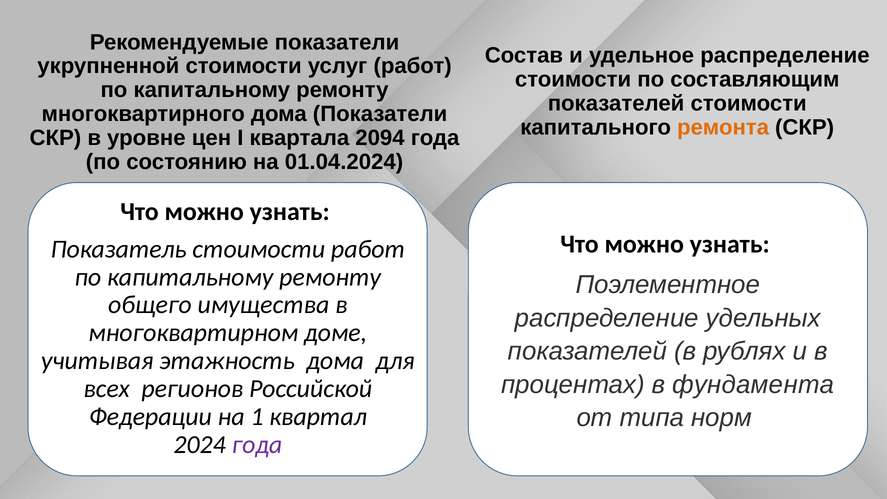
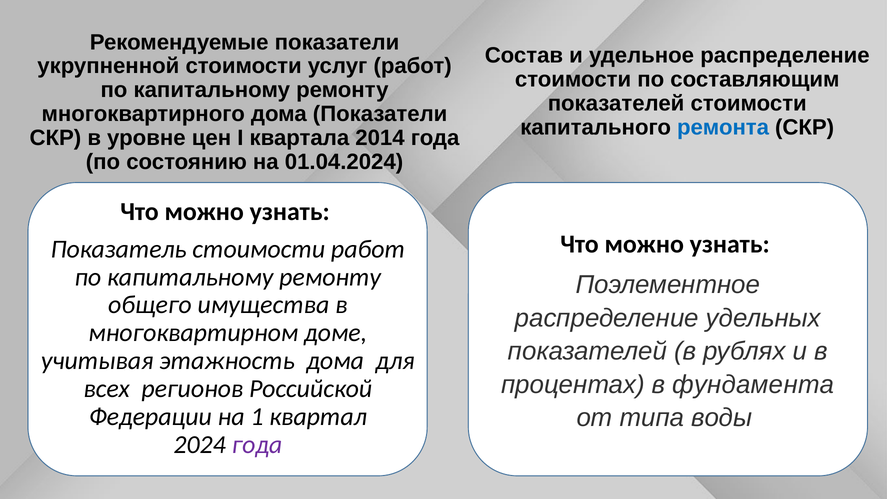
ремонта colour: orange -> blue (723, 127)
2094: 2094 -> 2014 (380, 138)
норм: норм -> воды (722, 418)
